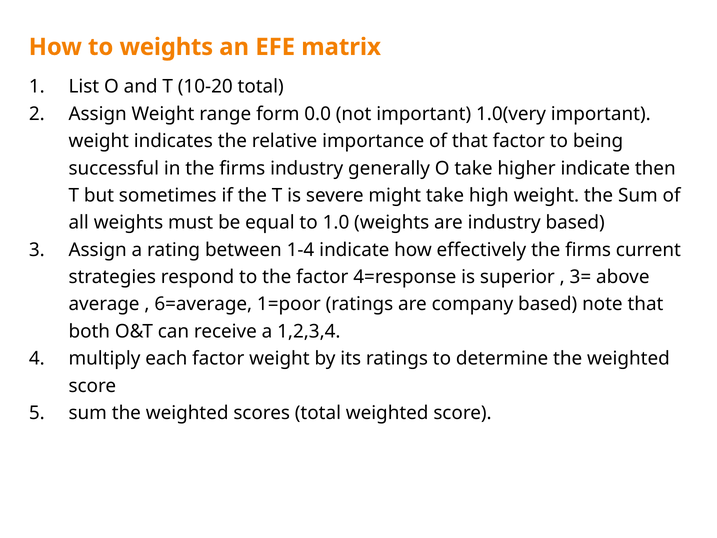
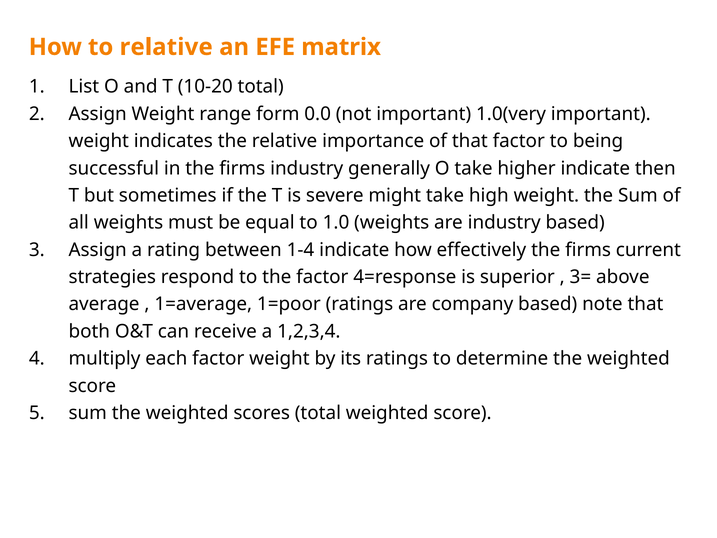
to weights: weights -> relative (166, 47)
6=average: 6=average -> 1=average (203, 304)
